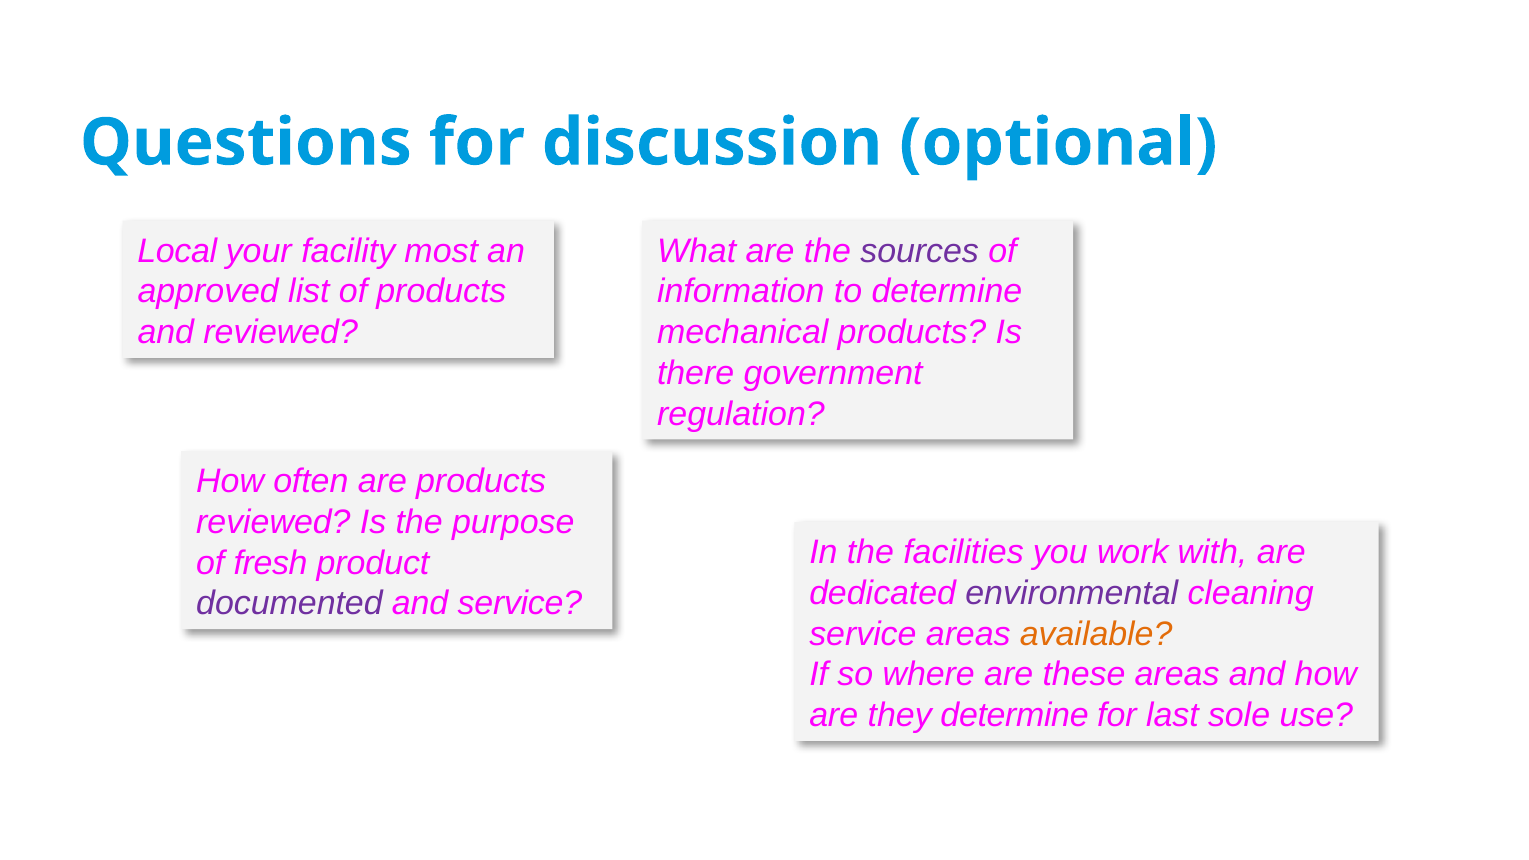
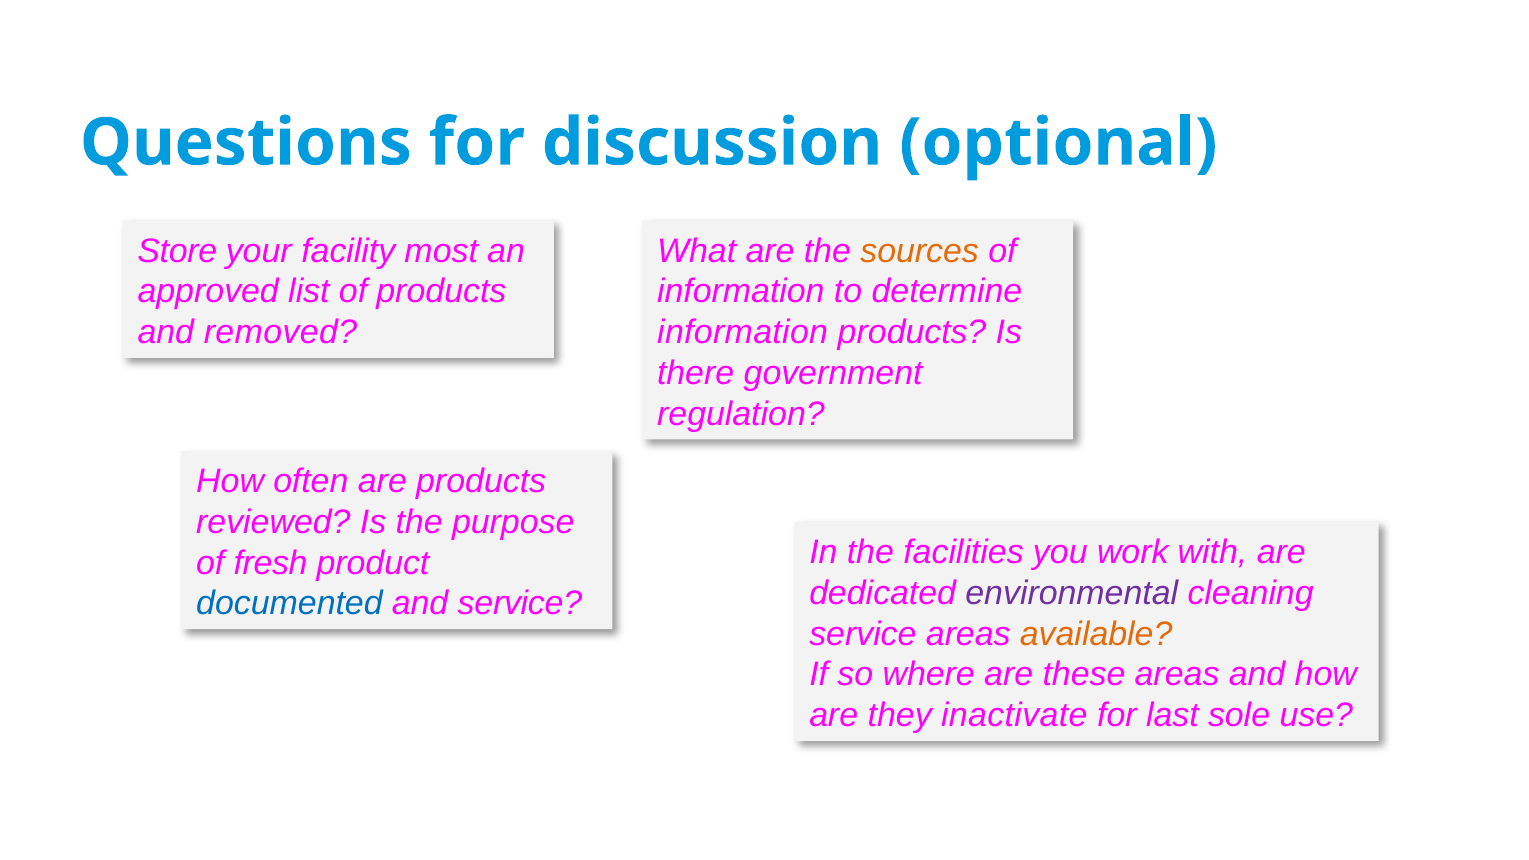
Local: Local -> Store (177, 251)
sources colour: purple -> orange (920, 251)
and reviewed: reviewed -> removed (280, 332)
mechanical: mechanical -> information (743, 332)
documented colour: purple -> blue (289, 604)
they determine: determine -> inactivate (1014, 715)
